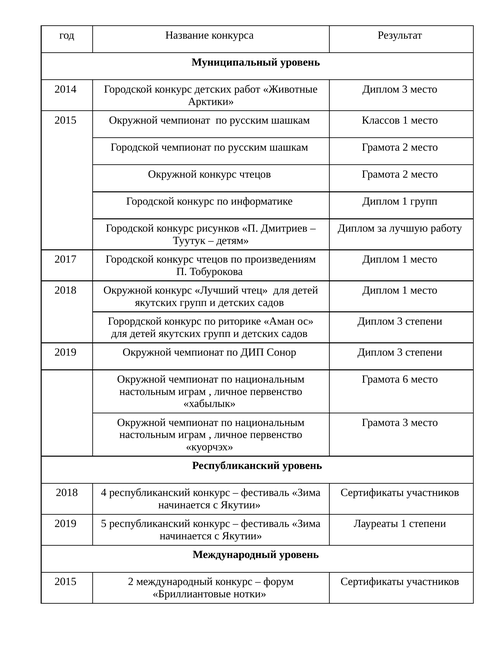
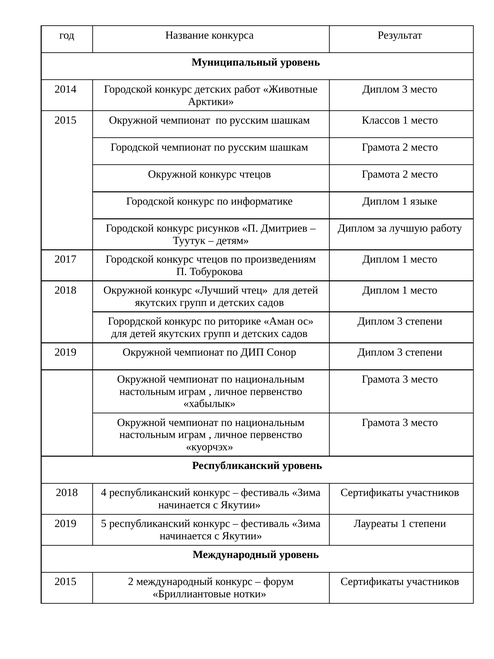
1 групп: групп -> языке (424, 201)
6: 6 -> 3 (405, 379)
